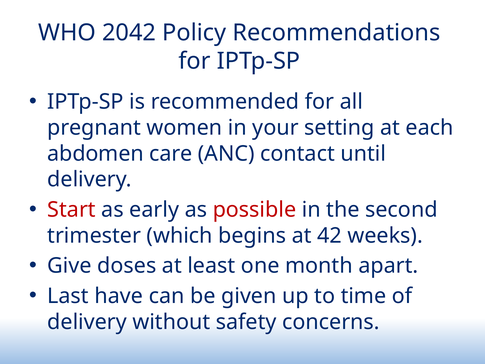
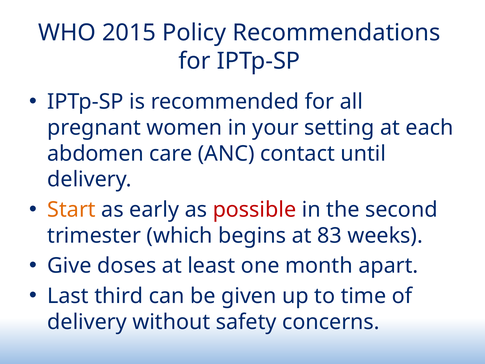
2042: 2042 -> 2015 (129, 33)
Start colour: red -> orange (71, 210)
42: 42 -> 83 (330, 235)
have: have -> third (119, 296)
